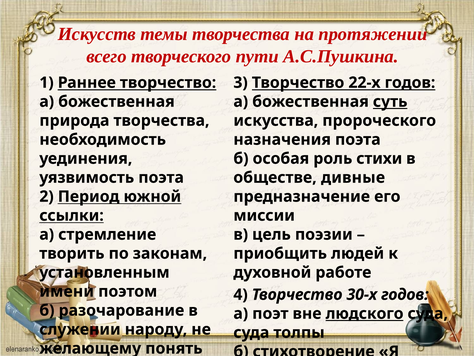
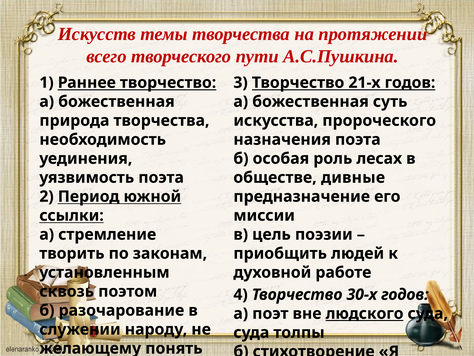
22-х: 22-х -> 21-х (364, 82)
суть underline: present -> none (390, 101)
стихи: стихи -> лесах (379, 158)
имени: имени -> сквозь (67, 291)
